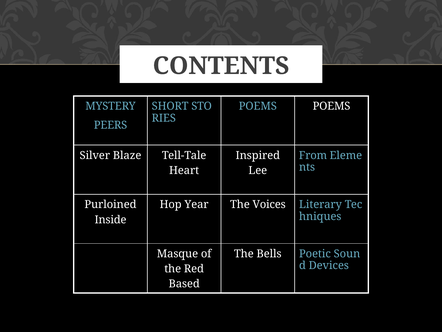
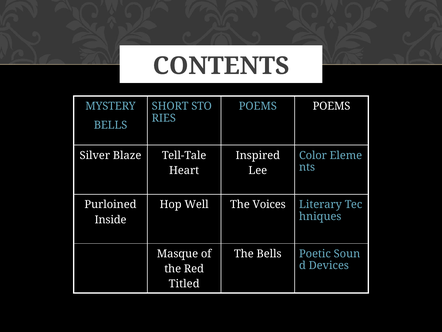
PEERS: PEERS -> BELLS (111, 125)
From: From -> Color (313, 155)
Year: Year -> Well (197, 204)
Based: Based -> Titled (184, 283)
